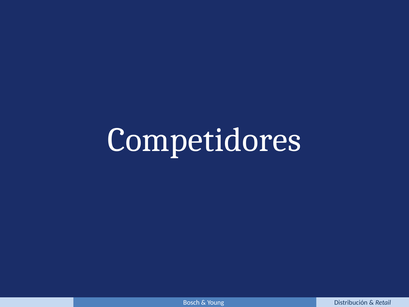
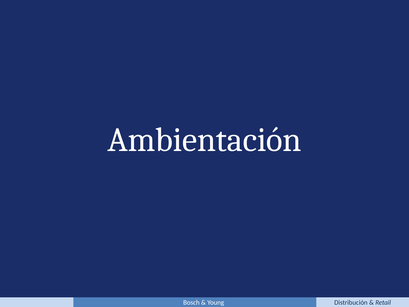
Competidores: Competidores -> Ambientación (204, 140)
